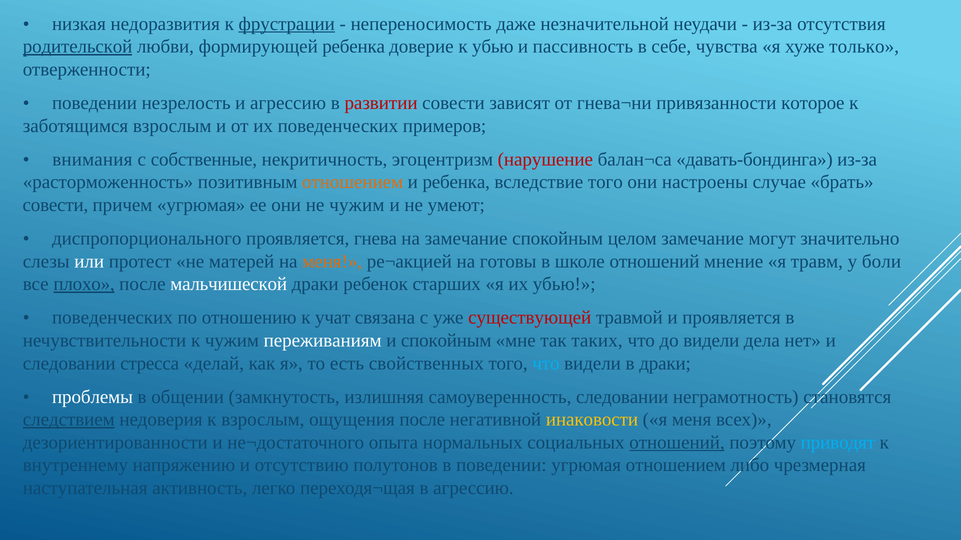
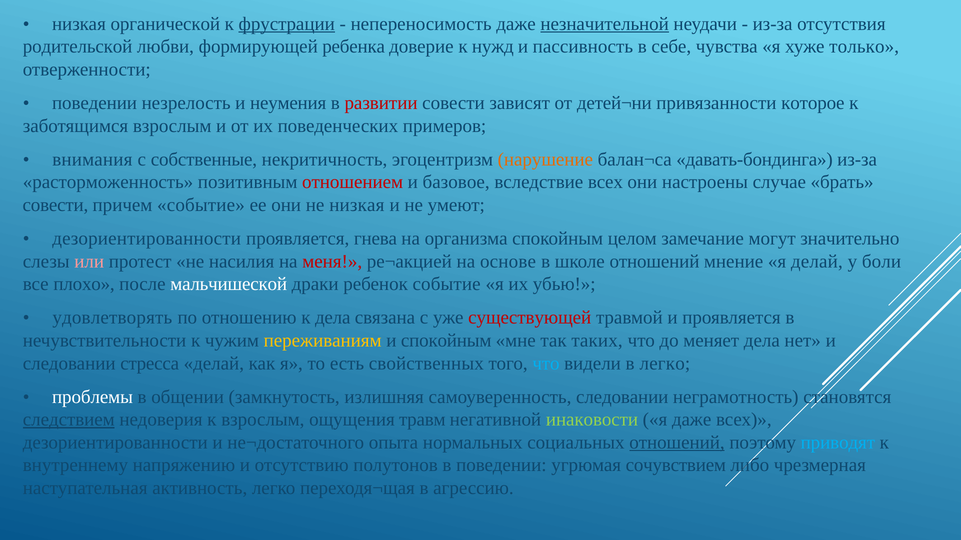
недоразвития: недоразвития -> органической (165, 24)
незначительной underline: none -> present (605, 24)
родительской underline: present -> none (78, 47)
к убью: убью -> нужд (493, 47)
и агрессию: агрессию -> неумения (288, 103)
гнева¬ни: гнева¬ни -> детей¬ни (614, 103)
нарушение colour: red -> orange (545, 159)
отношением colour: orange -> red (353, 182)
и ребенка: ребенка -> базовое (456, 182)
вследствие того: того -> всех (605, 182)
причем угрюмая: угрюмая -> событие (201, 205)
не чужим: чужим -> низкая (357, 205)
диспропорционального: диспропорционального -> дезориентированности (147, 239)
на замечание: замечание -> организма (466, 239)
или colour: white -> pink (89, 262)
матерей: матерей -> насилия (242, 262)
меня colour: orange -> red (332, 262)
готовы: готовы -> основе (508, 262)
я травм: травм -> делай (817, 262)
плохо underline: present -> none (84, 284)
ребенок старших: старших -> событие (447, 284)
поведенческих: поведенческих -> удовлетворять (112, 318)
к учат: учат -> дела (333, 318)
переживаниям colour: white -> yellow (323, 341)
до видели: видели -> меняет (711, 341)
в драки: драки -> легко (665, 364)
ощущения после: после -> травм (422, 420)
инаковости colour: yellow -> light green (592, 420)
я меня: меня -> даже (692, 420)
угрюмая отношением: отношением -> сочувствием (676, 466)
